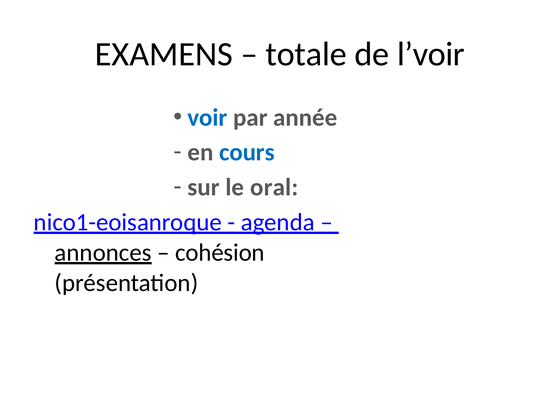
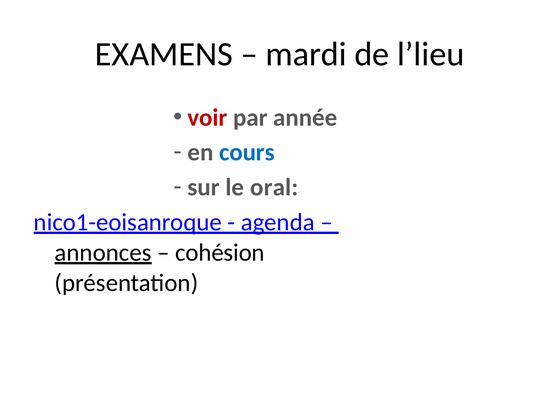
totale: totale -> mardi (306, 54)
l’voir: l’voir -> l’lieu (431, 54)
voir colour: blue -> red (208, 117)
